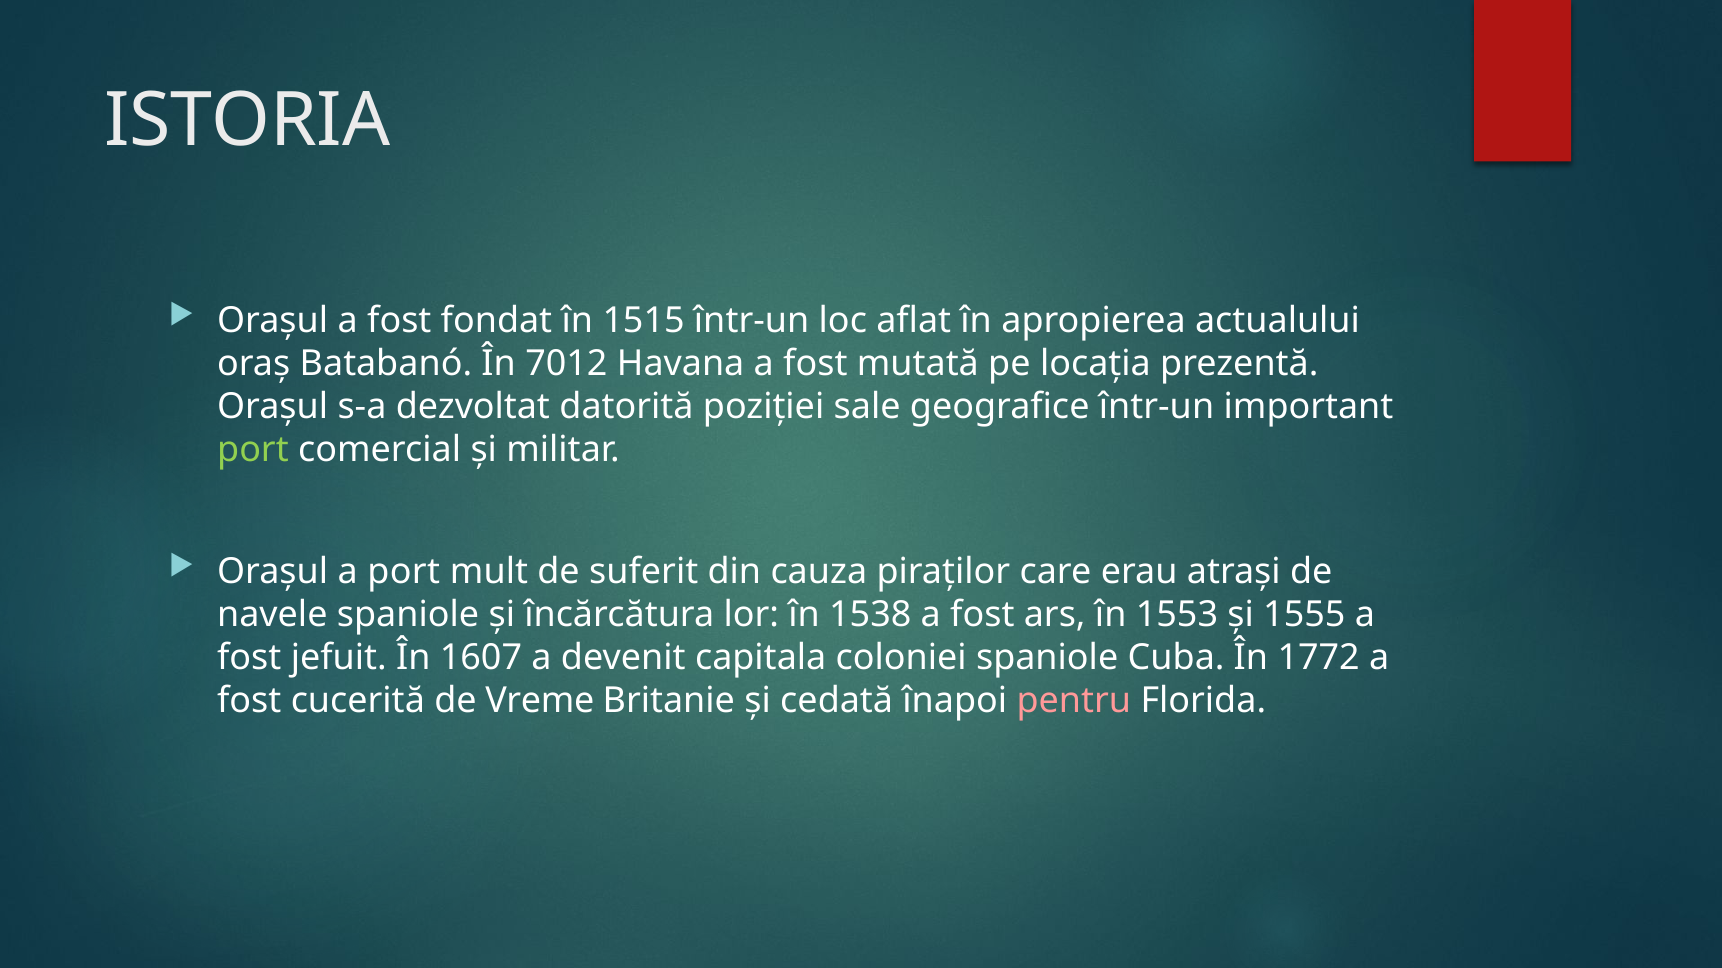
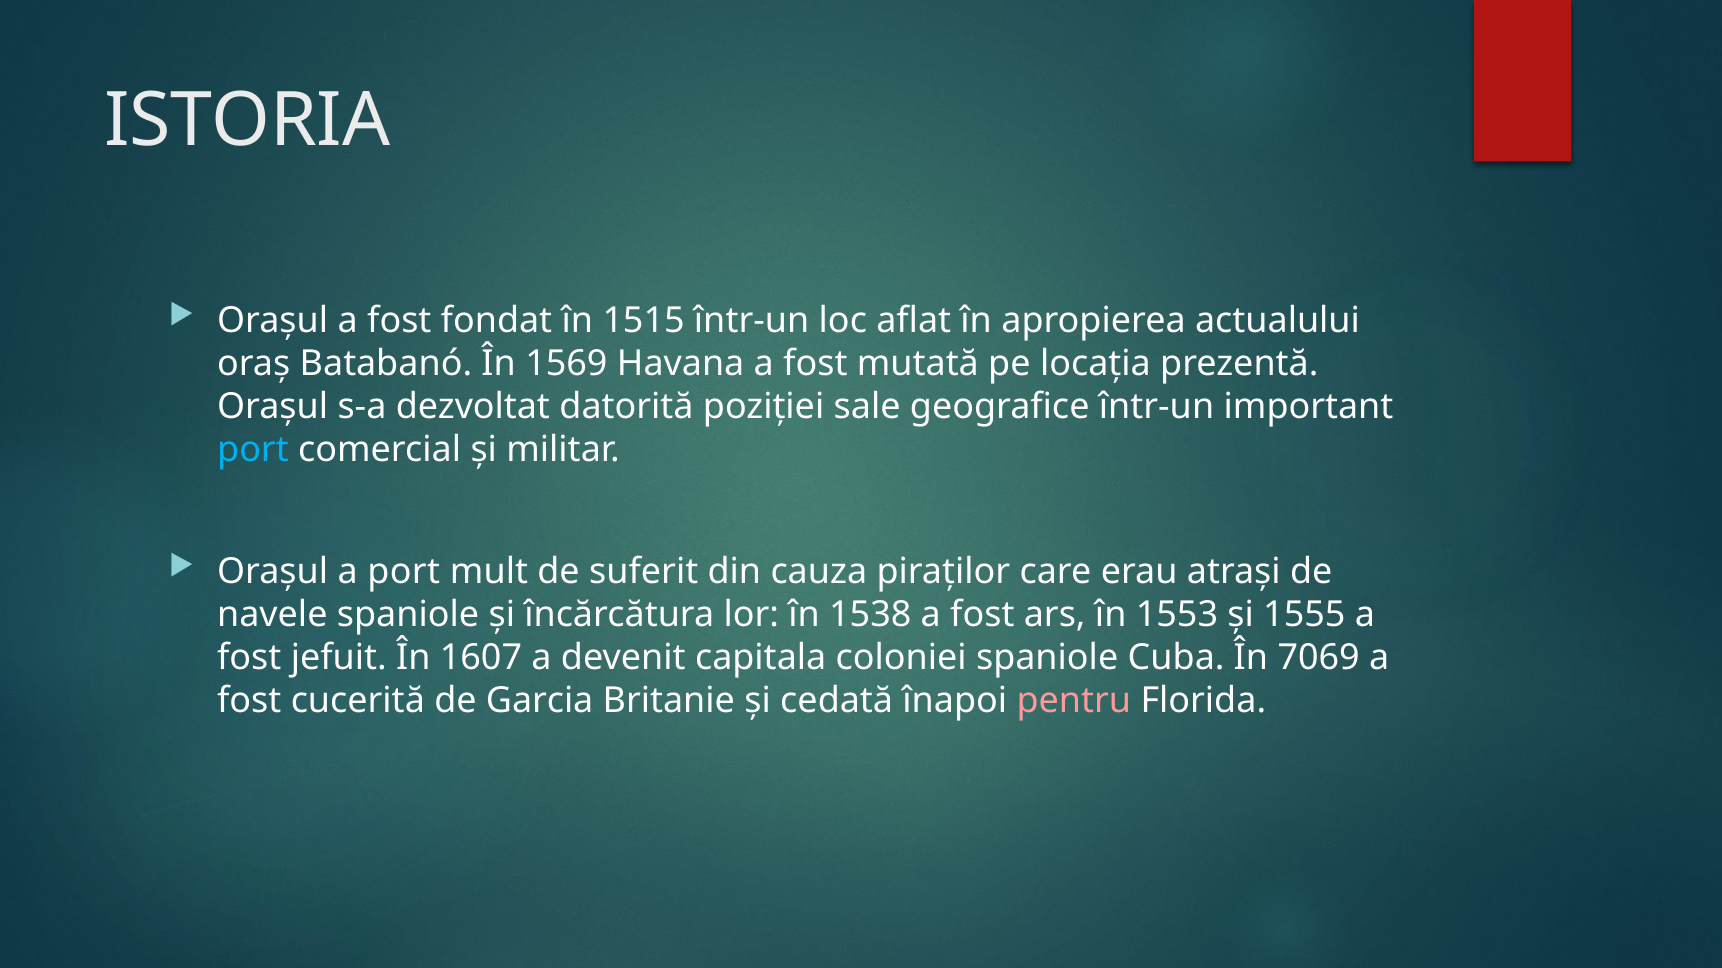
7012: 7012 -> 1569 (566, 364)
port colour: light green -> light blue (253, 450)
1772: 1772 -> 7069 (1319, 658)
Vreme: Vreme -> Garcia (540, 701)
